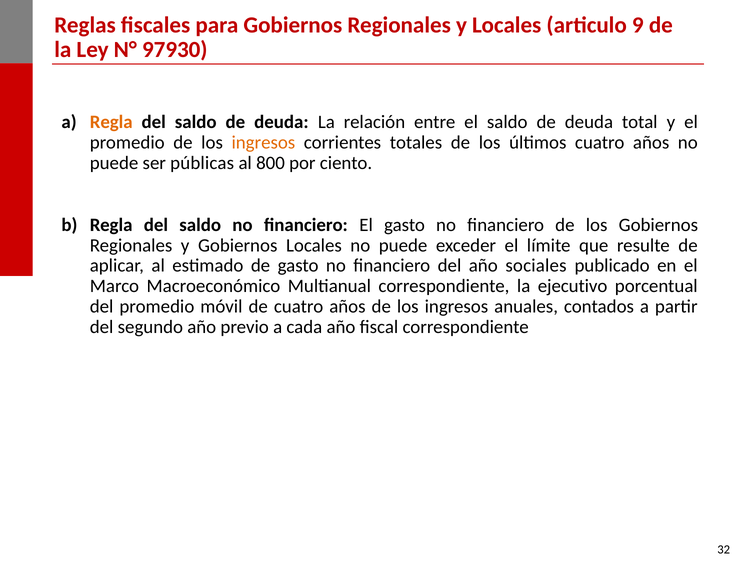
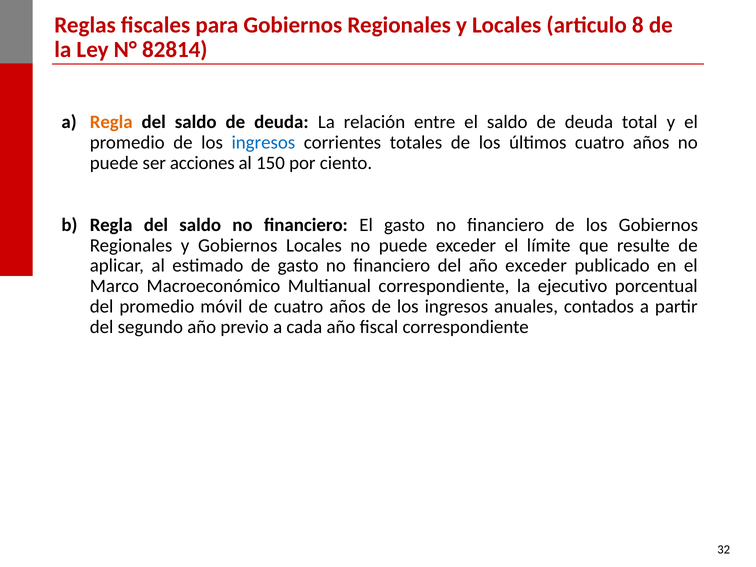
9: 9 -> 8 (638, 25)
97930: 97930 -> 82814 (175, 50)
ingresos colour: orange -> blue (263, 143)
públicas: públicas -> acciones (202, 163)
800: 800 -> 150 (271, 163)
año sociales: sociales -> exceder (536, 266)
